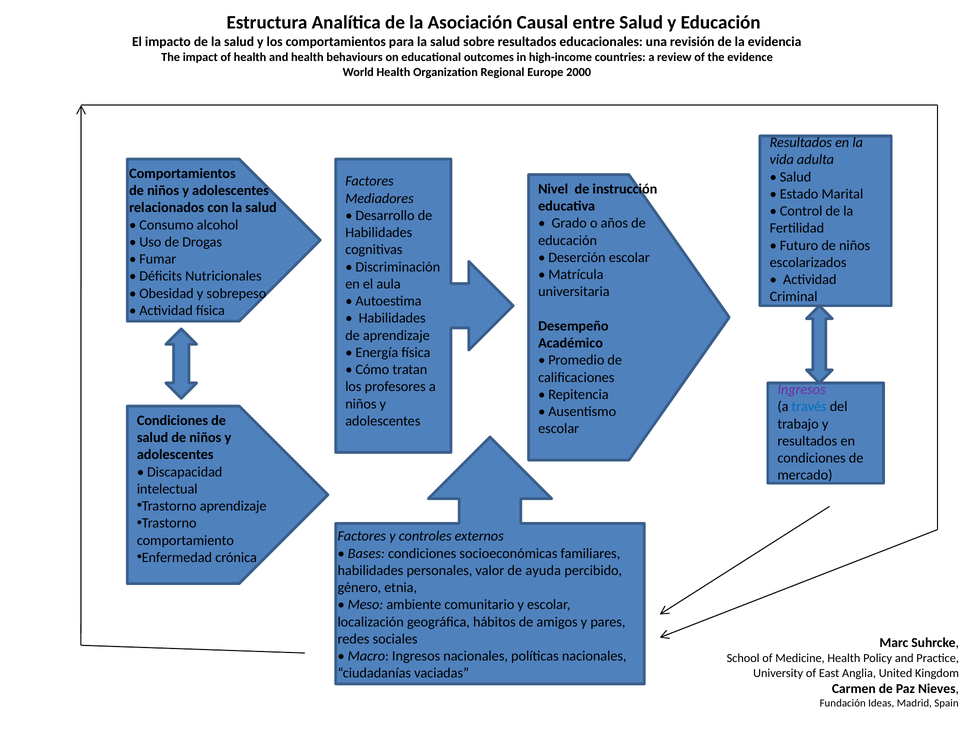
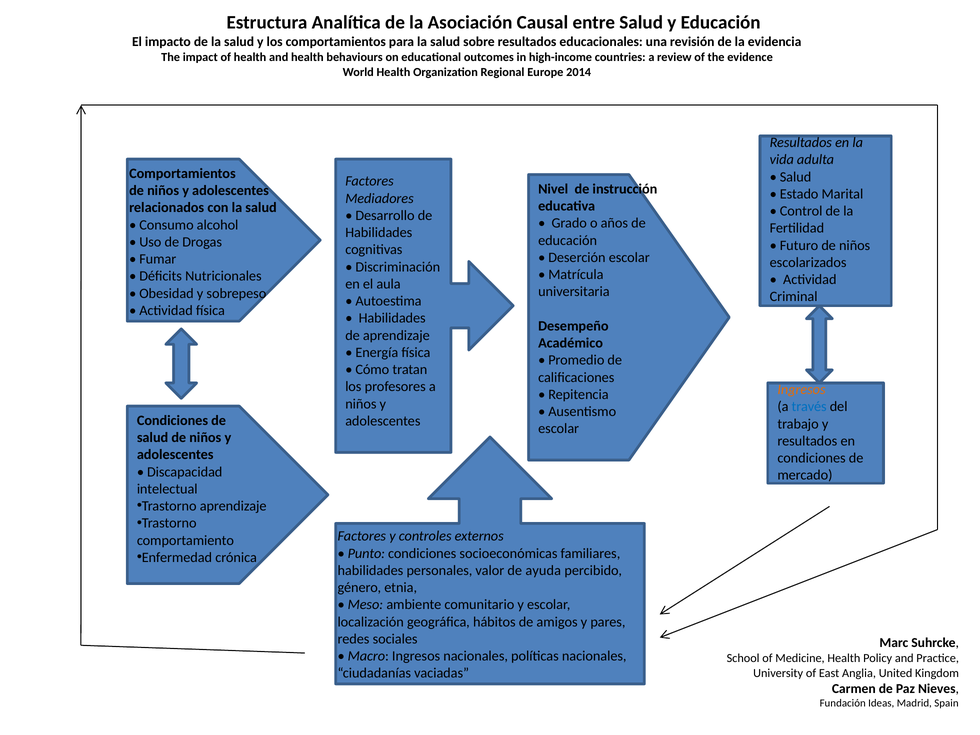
2000: 2000 -> 2014 (579, 72)
Ingresos colour: purple -> orange (802, 390)
Bases: Bases -> Punto (366, 553)
